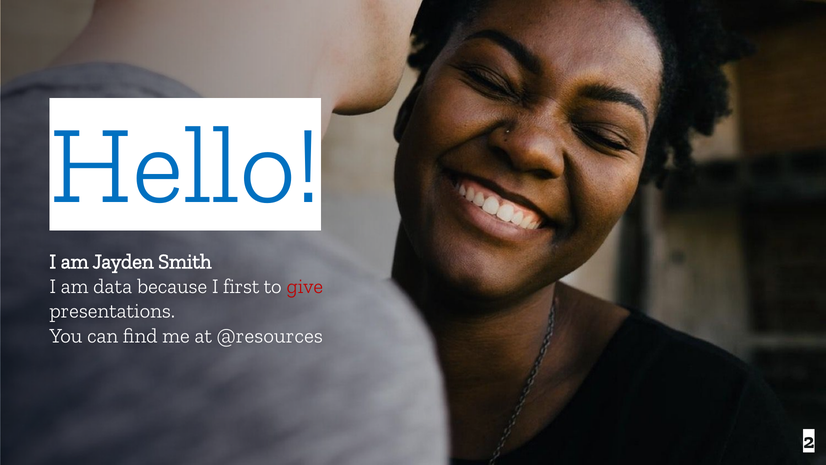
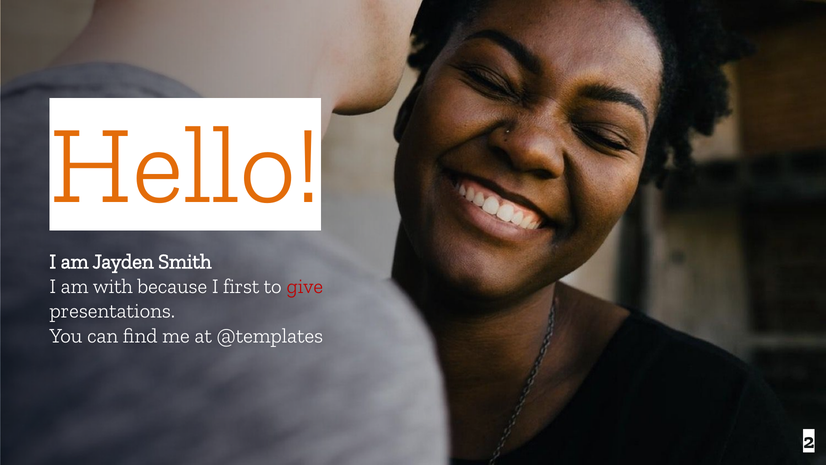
Hello colour: blue -> orange (185, 166)
data: data -> with (113, 286)
@resources: @resources -> @templates (270, 336)
